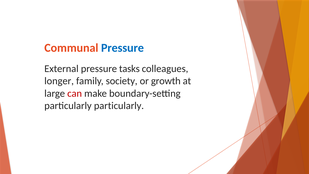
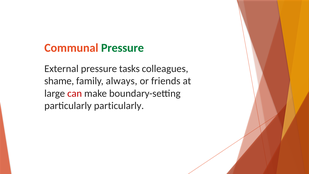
Pressure colour: blue -> green (122, 48)
longer: longer -> shame (59, 81)
society: society -> always (122, 81)
growth: growth -> friends (166, 81)
